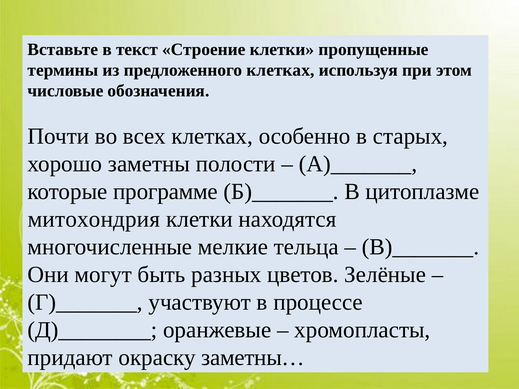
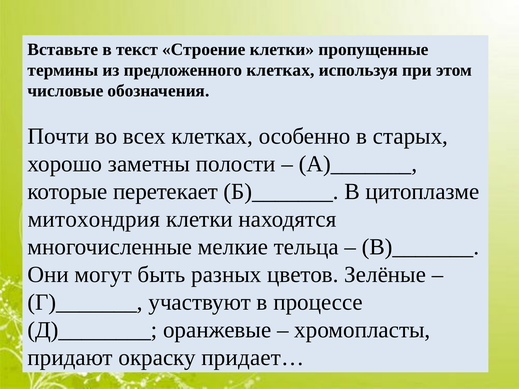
программе: программе -> перетекает (166, 192)
заметны…: заметны… -> придает… (253, 358)
